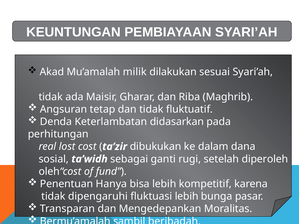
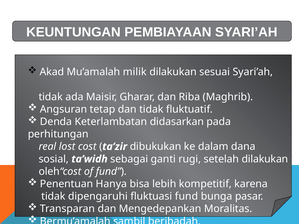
setelah diperoleh: diperoleh -> dilakukan (265, 159)
fluktuasi lebih: lebih -> fund (187, 197)
